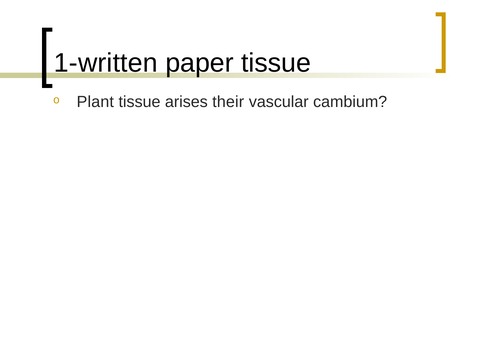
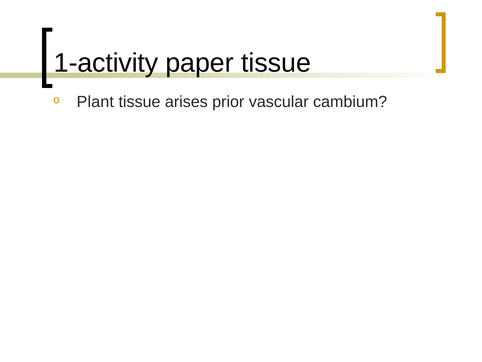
1-written: 1-written -> 1-activity (106, 63)
their: their -> prior (228, 102)
